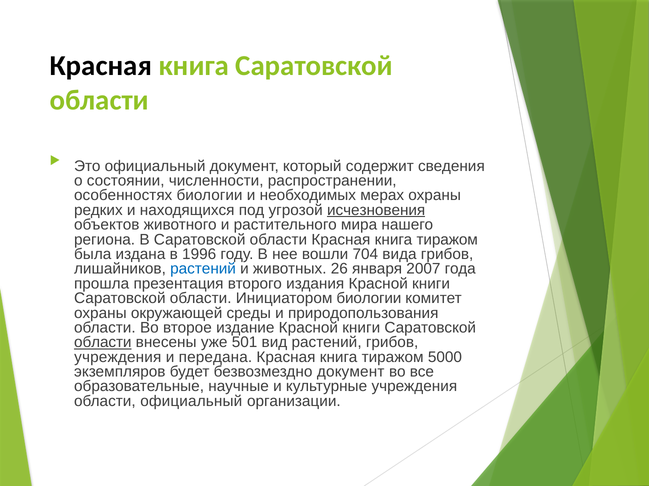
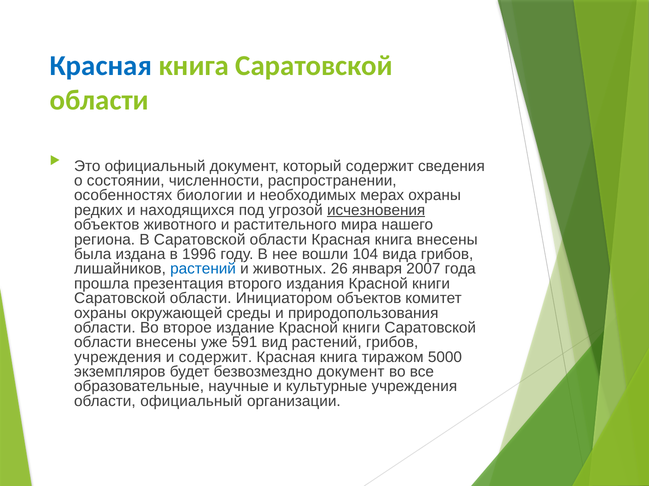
Красная colour: black -> blue (101, 66)
области Красная книга тиражом: тиражом -> внесены (447, 240)
704: 704 -> 104 (365, 255)
Инициатором биологии: биологии -> объектов (369, 299)
области underline: present -> none (103, 343)
501: 501 -> 591 (245, 343)
и передана: передана -> содержит (215, 358)
